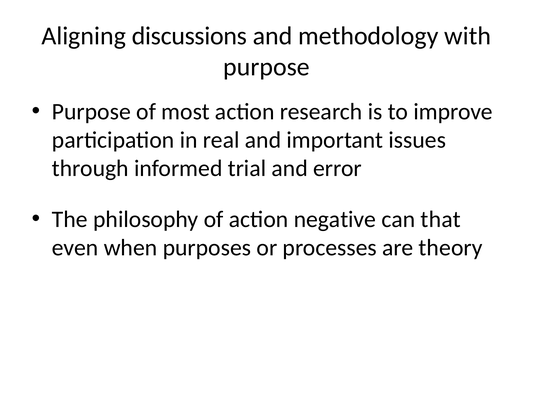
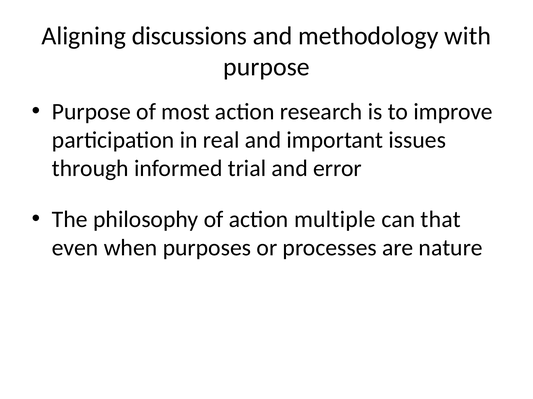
negative: negative -> multiple (335, 220)
theory: theory -> nature (451, 248)
